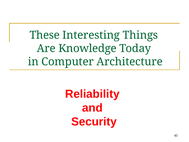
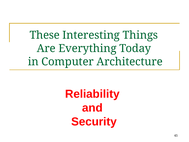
Knowledge: Knowledge -> Everything (87, 48)
